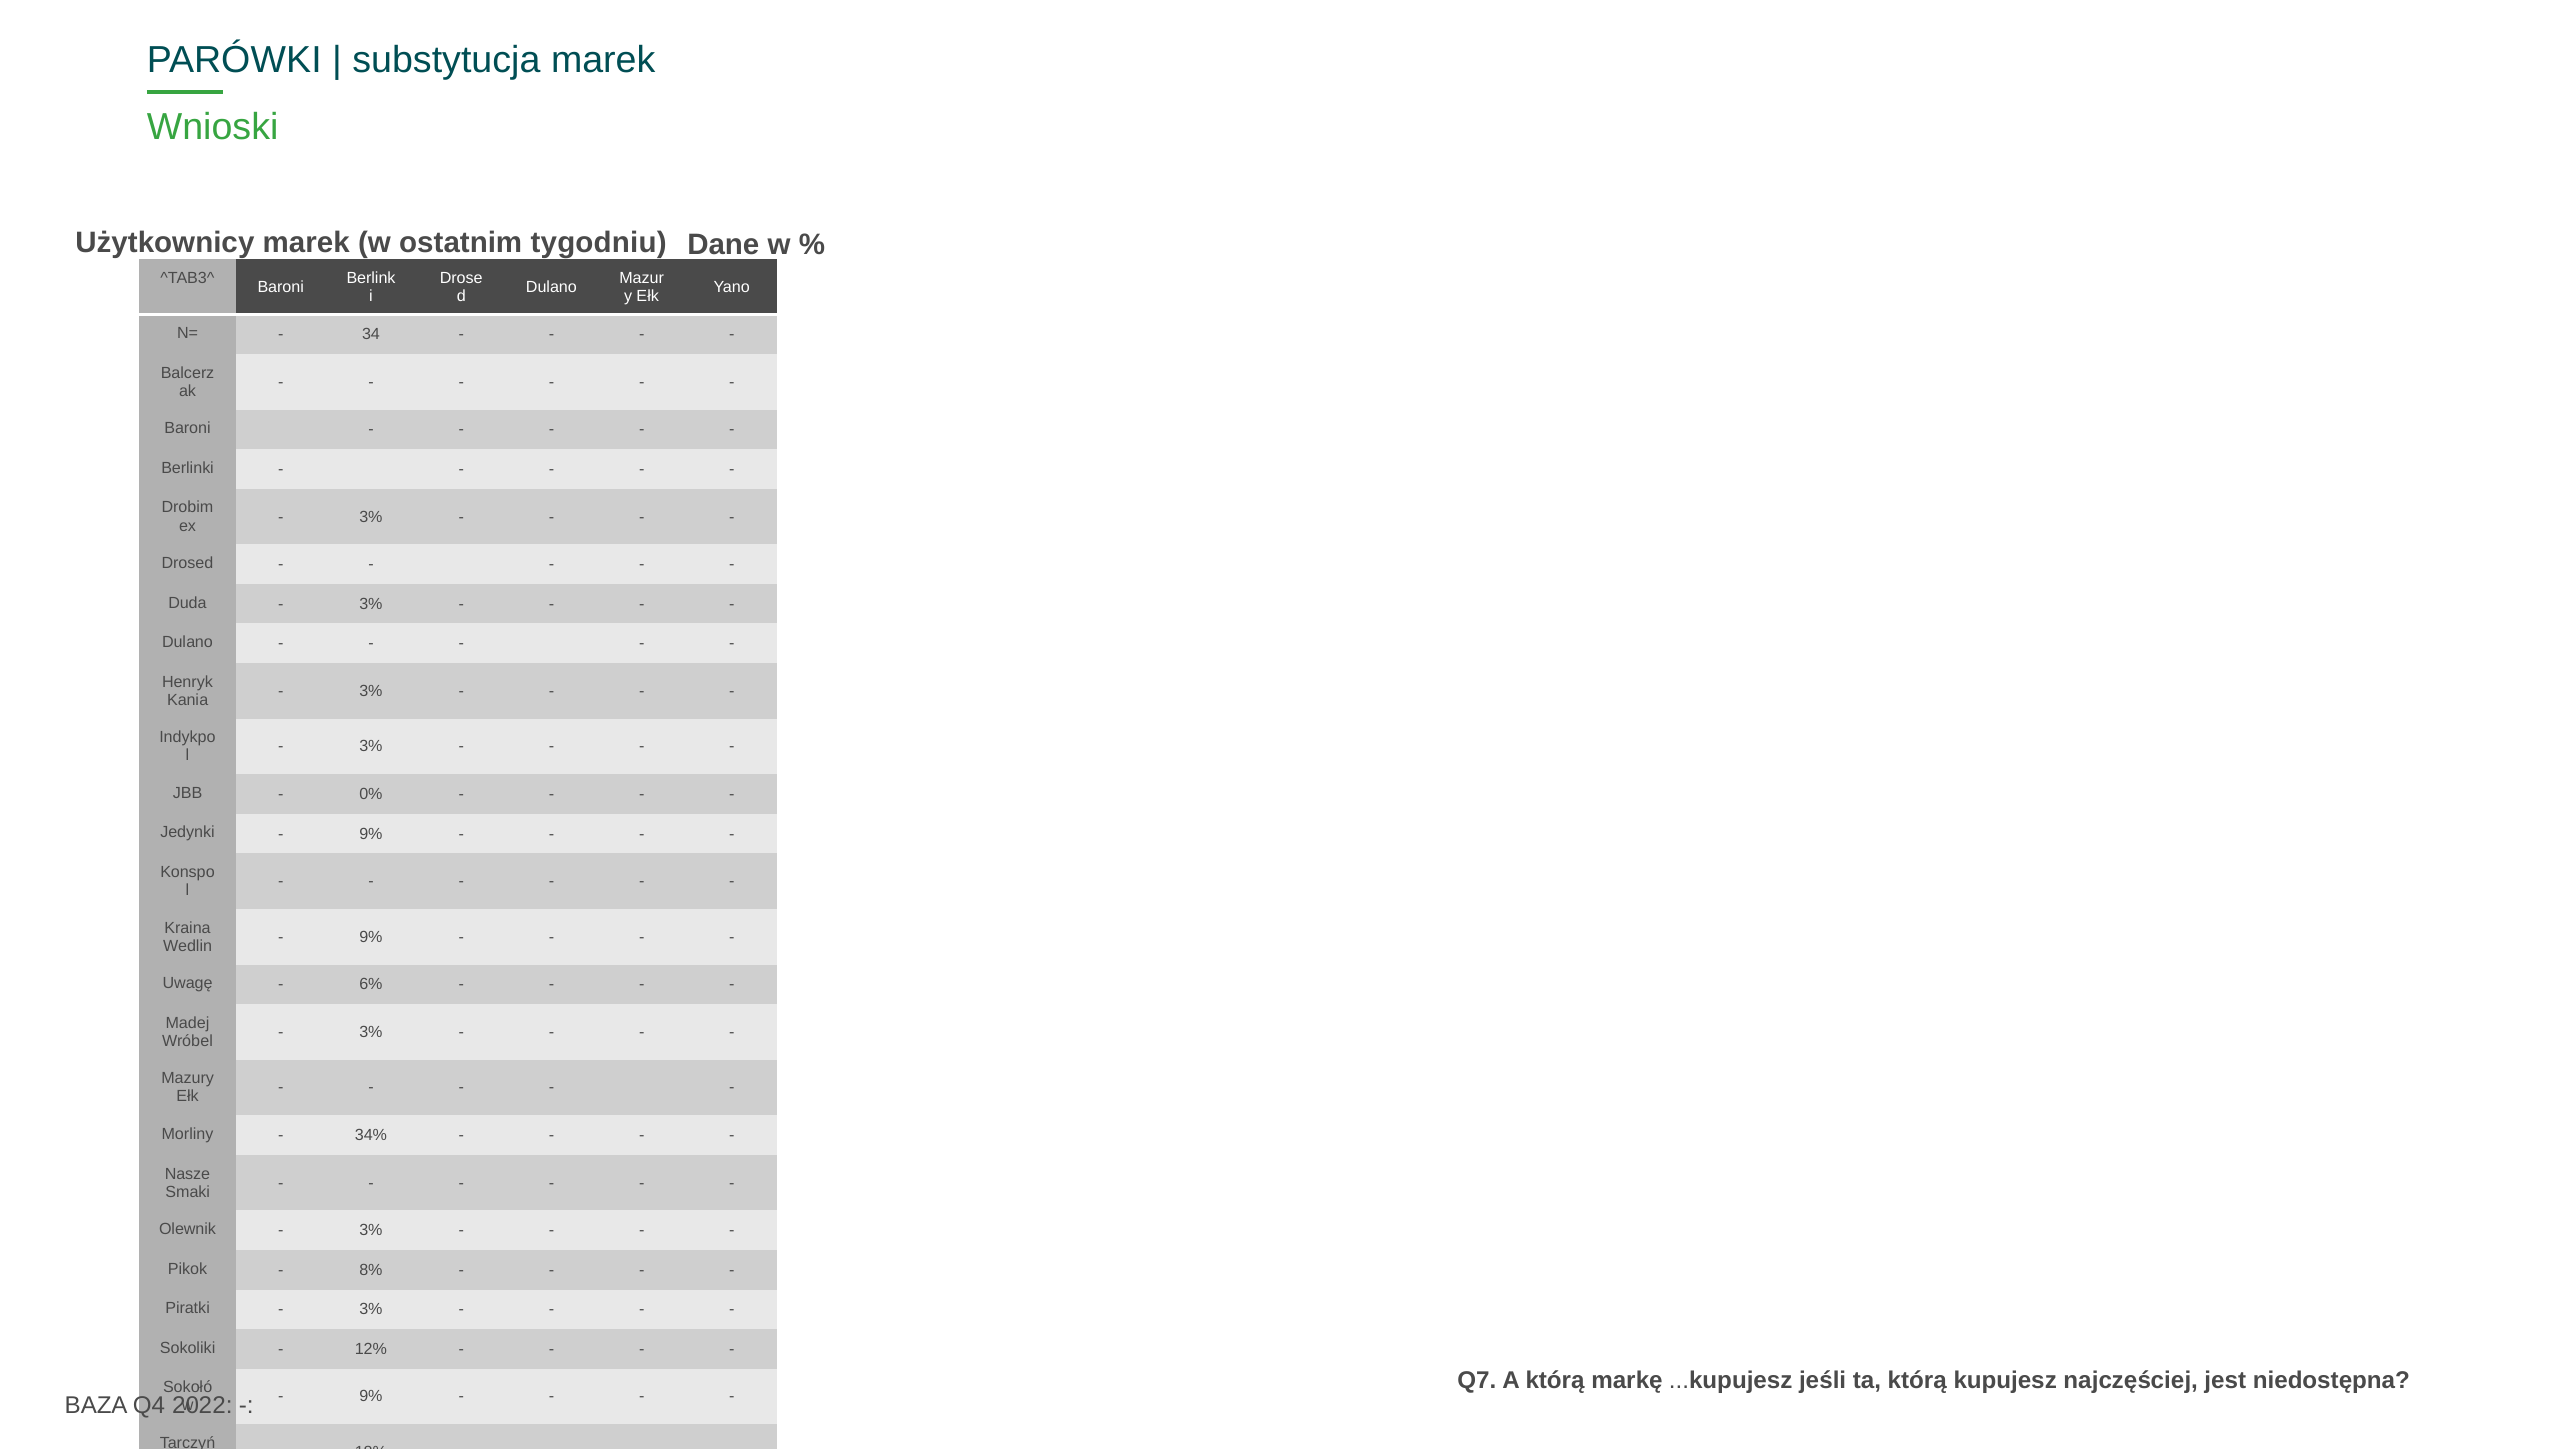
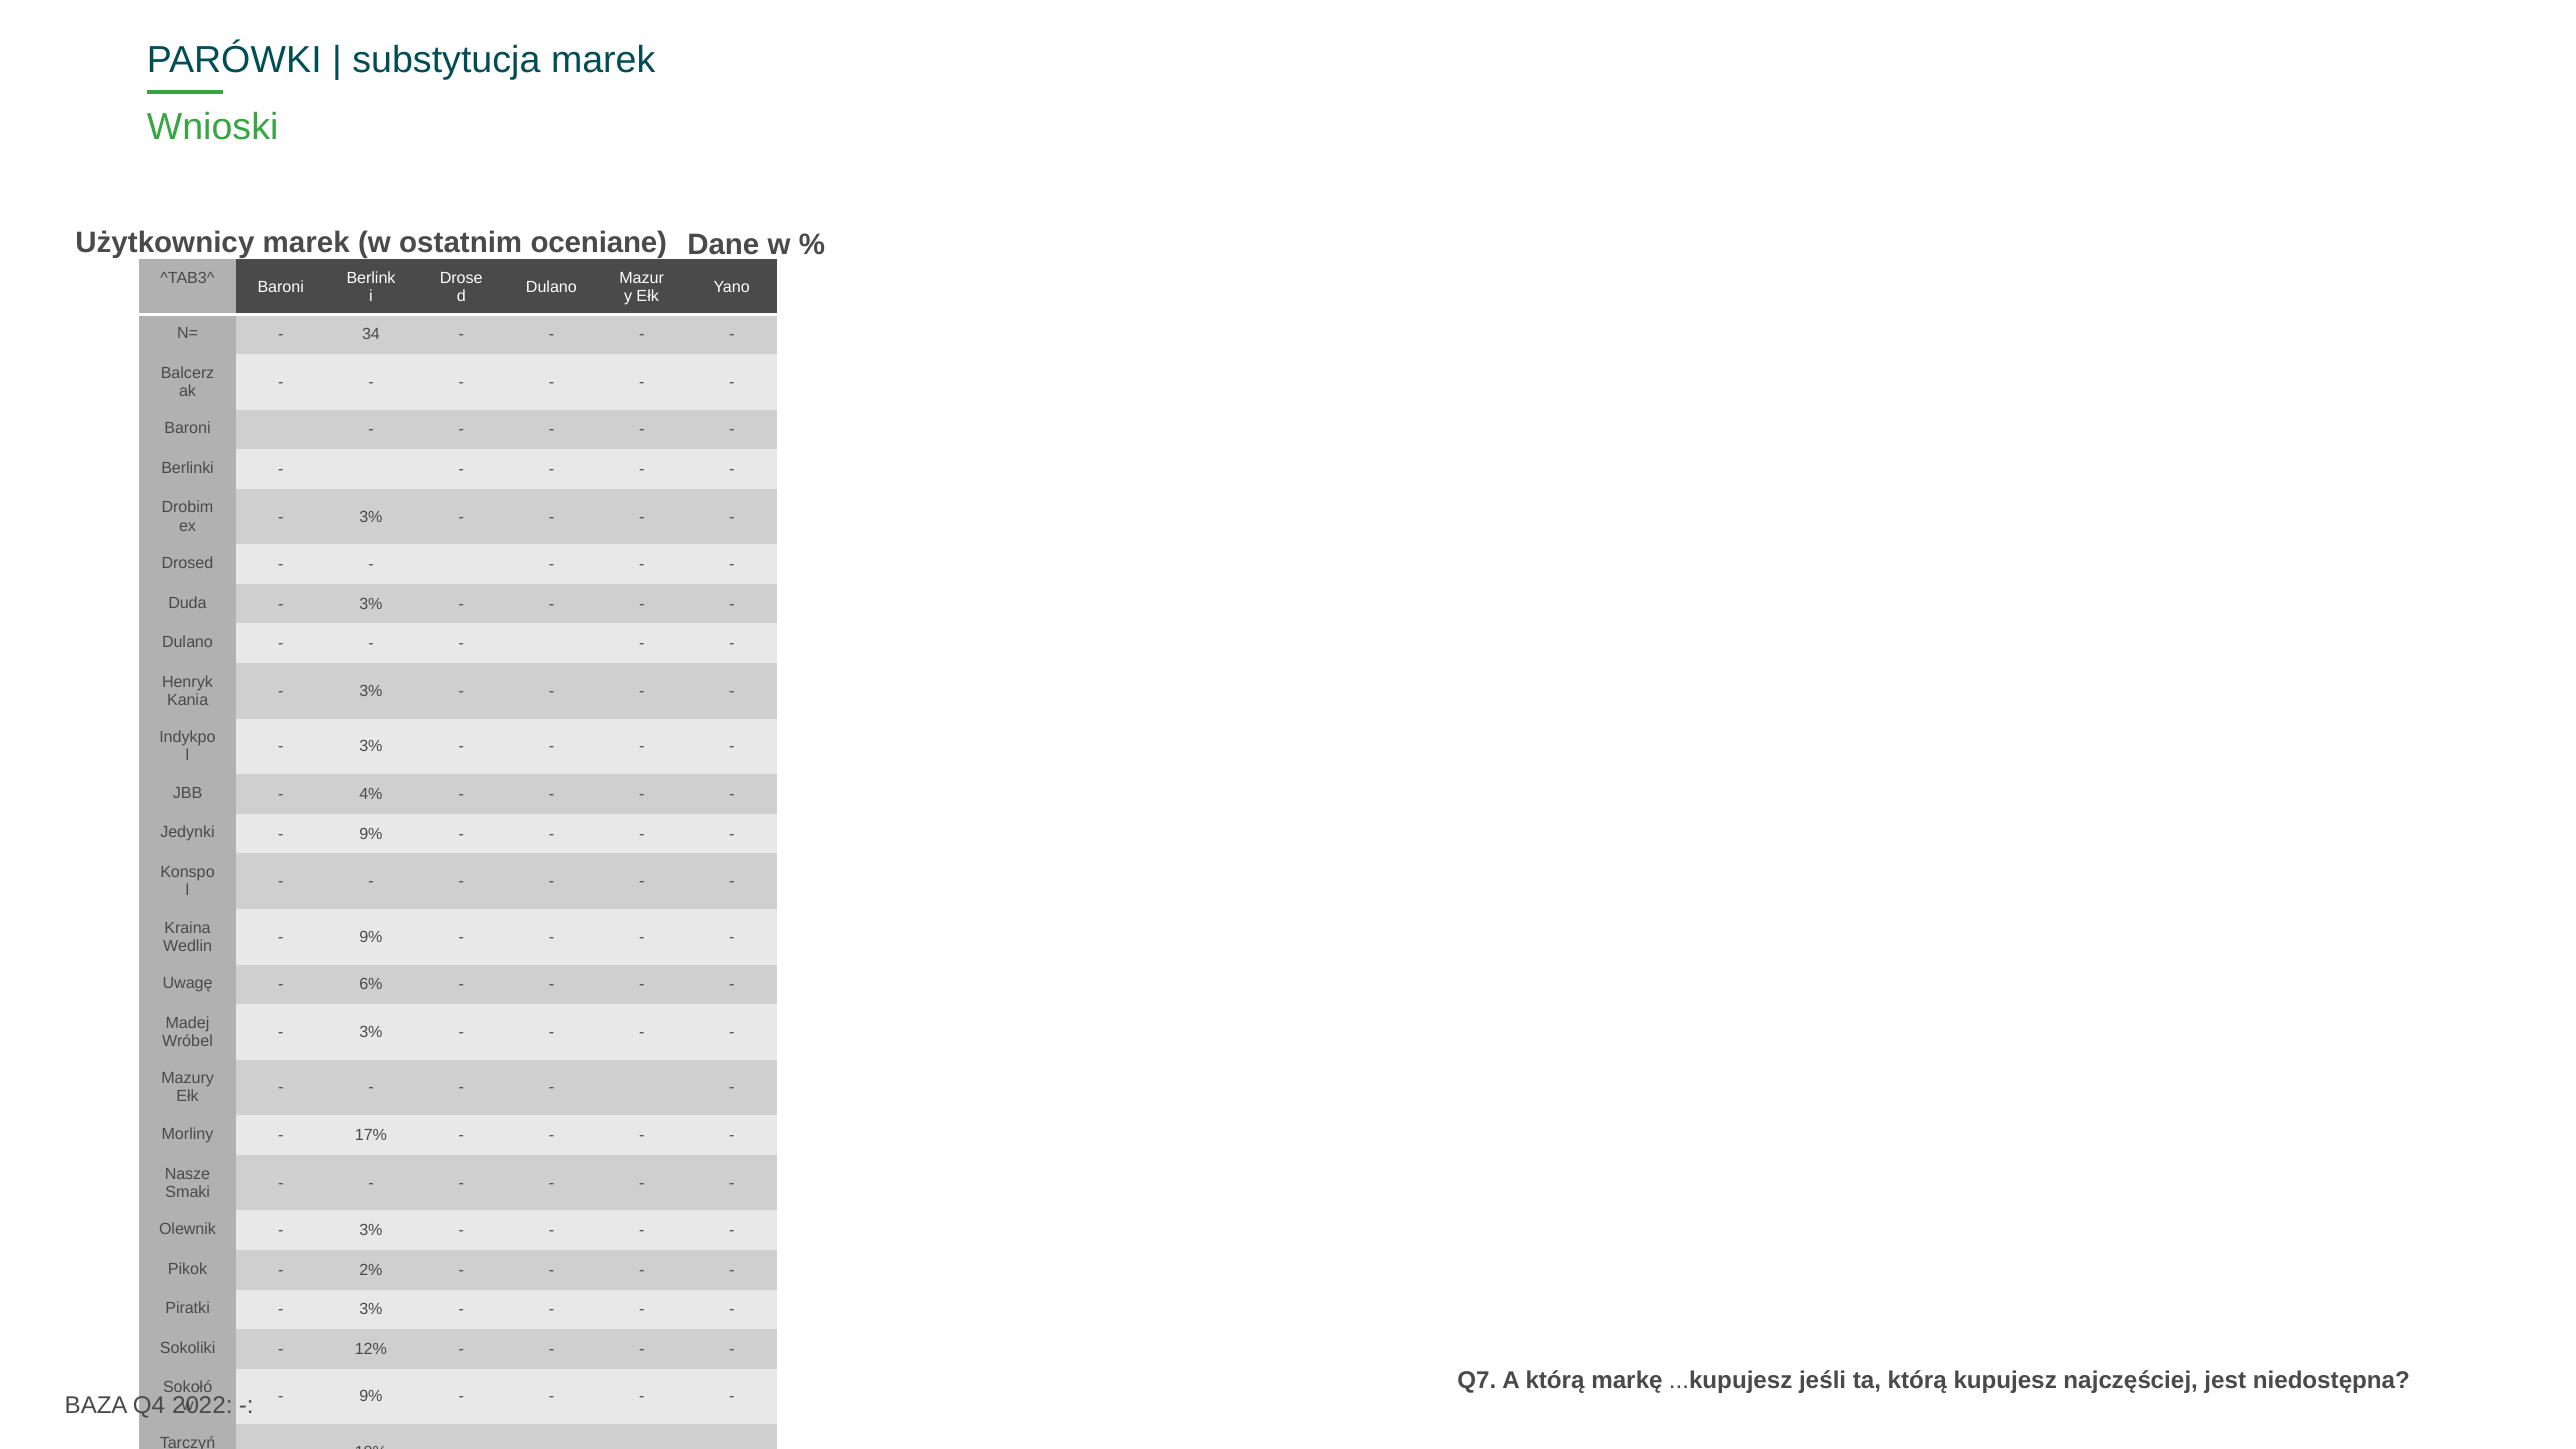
tygodniu: tygodniu -> oceniane (599, 243)
0%: 0% -> 4% (371, 794)
34%: 34% -> 17% (371, 1135)
8%: 8% -> 2% (371, 1270)
